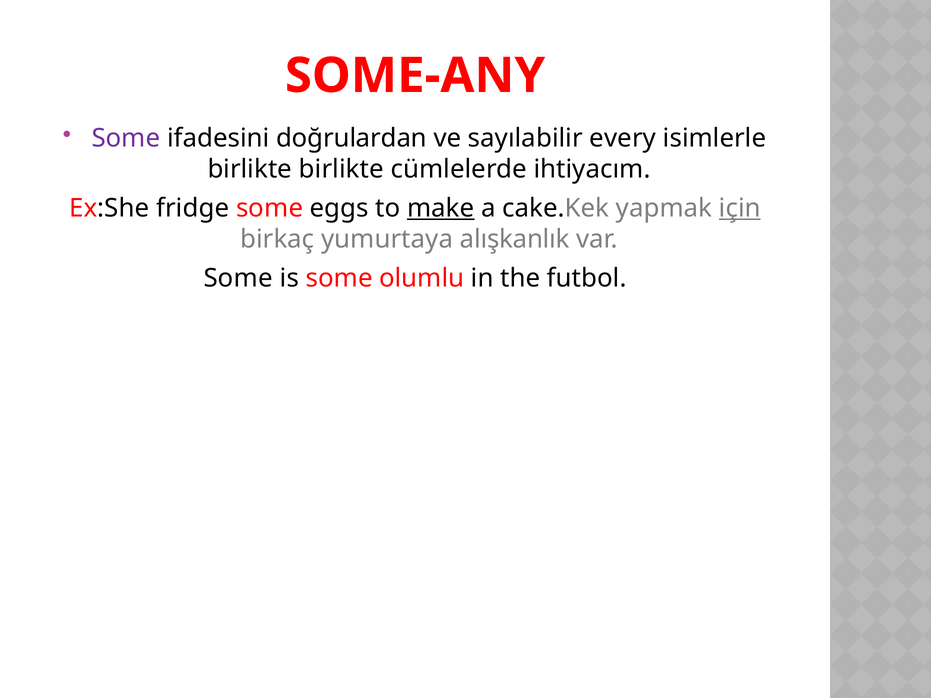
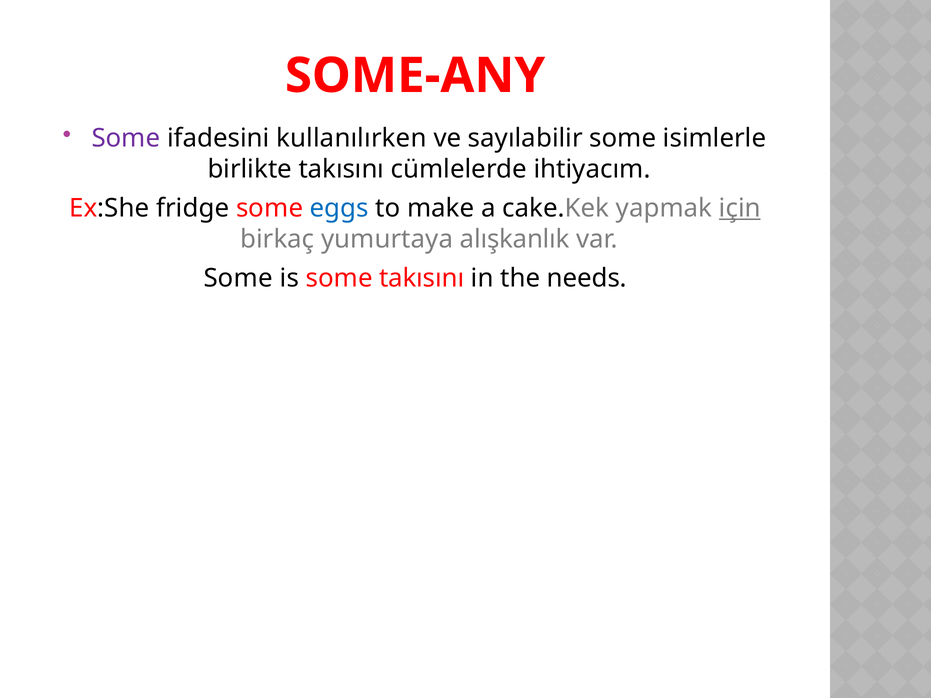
doğrulardan: doğrulardan -> kullanılırken (351, 138)
sayılabilir every: every -> some (623, 138)
birlikte birlikte: birlikte -> takısını (341, 169)
eggs colour: black -> blue (339, 208)
make underline: present -> none (441, 208)
some olumlu: olumlu -> takısını (422, 278)
futbol: futbol -> needs (587, 278)
